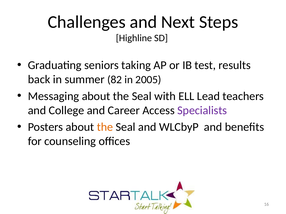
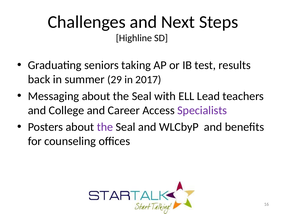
82: 82 -> 29 (115, 80)
2005: 2005 -> 2017 (148, 80)
the colour: orange -> purple (105, 127)
